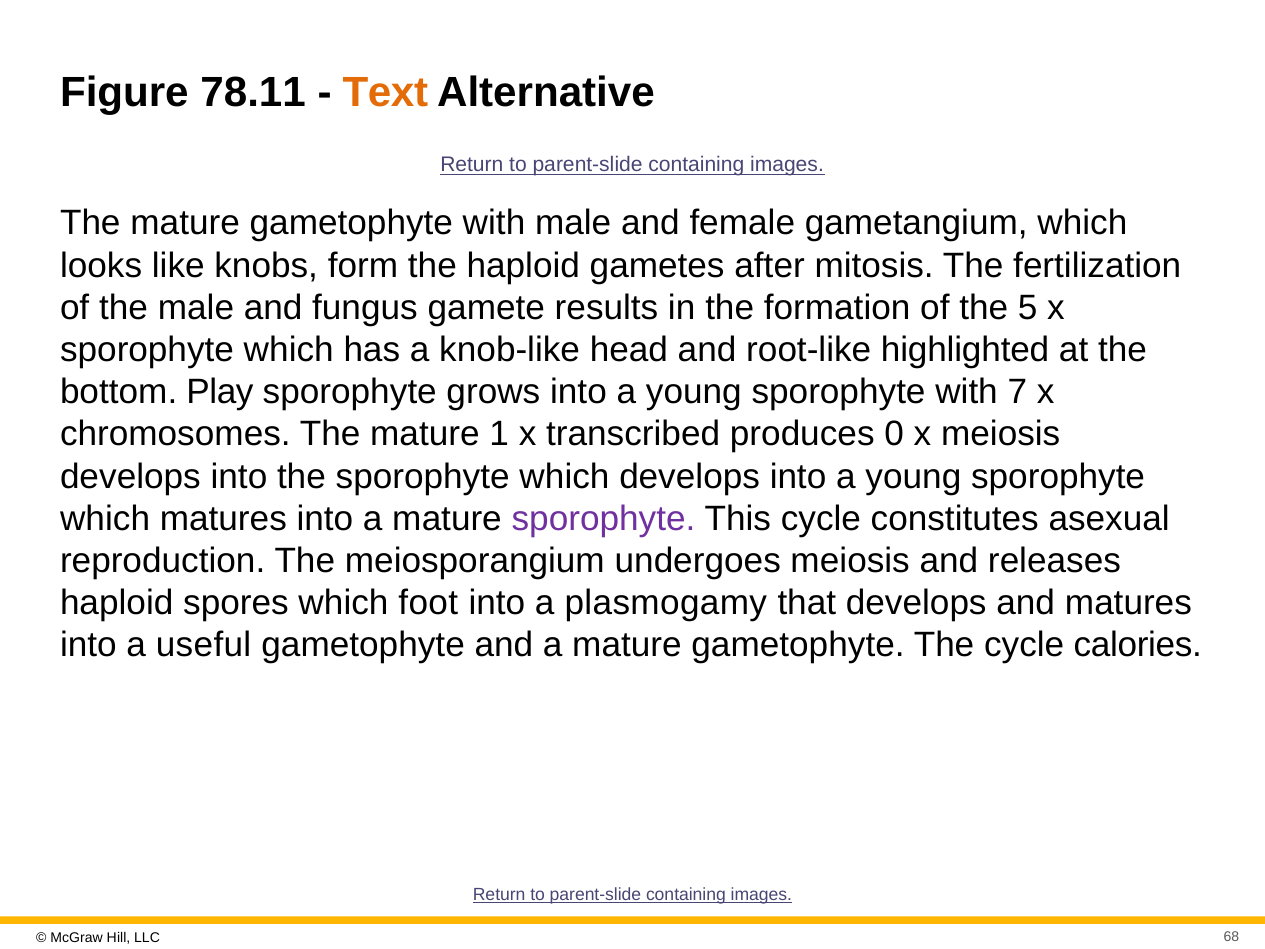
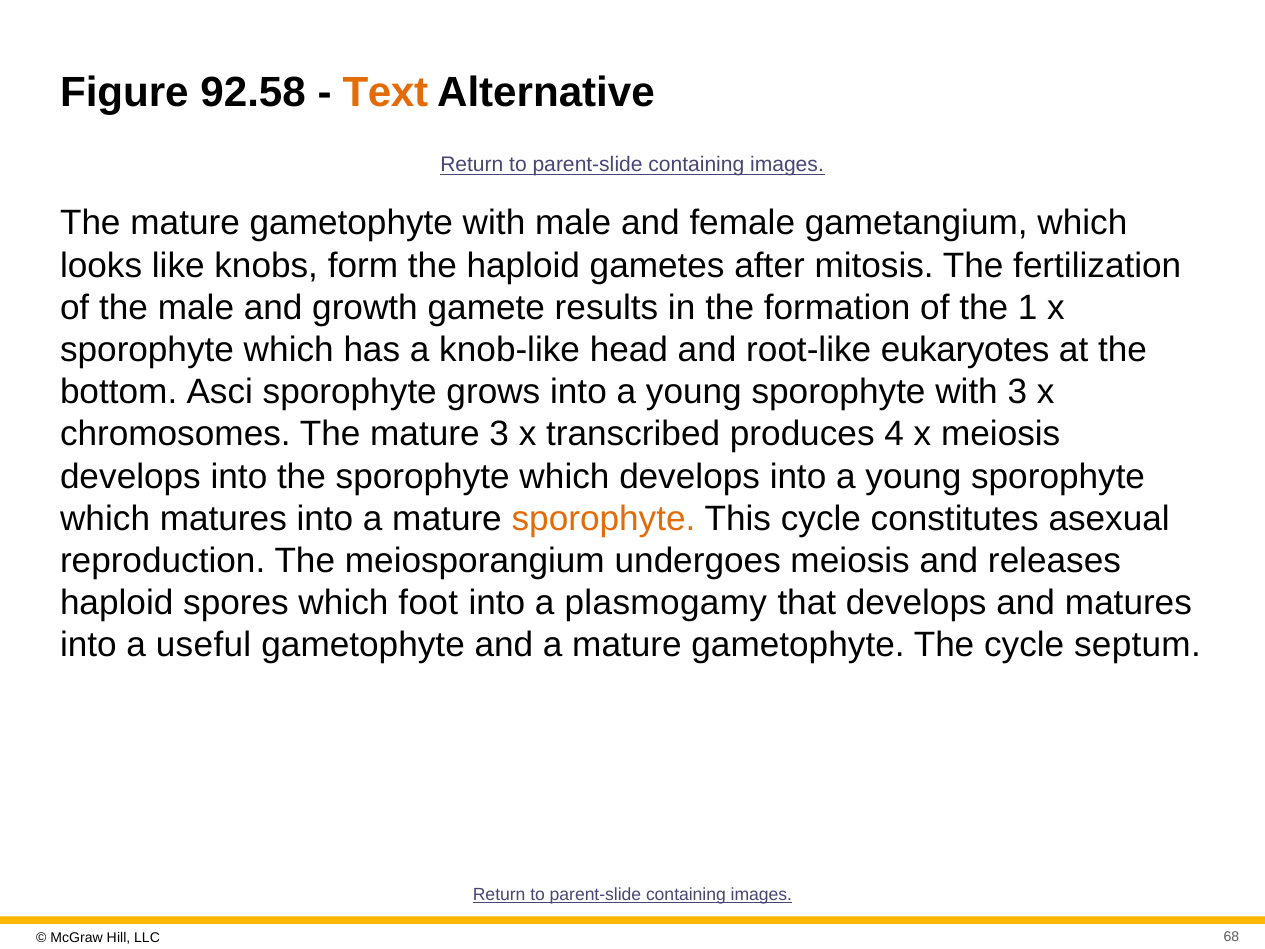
78.11: 78.11 -> 92.58 (253, 92)
fungus: fungus -> growth (365, 308)
5: 5 -> 1 (1028, 308)
highlighted: highlighted -> eukaryotes (965, 350)
Play: Play -> Asci (220, 392)
with 7: 7 -> 3 (1017, 392)
mature 1: 1 -> 3 (499, 434)
0: 0 -> 4 (894, 434)
sporophyte colour: purple -> orange (603, 518)
calories: calories -> septum (1137, 645)
